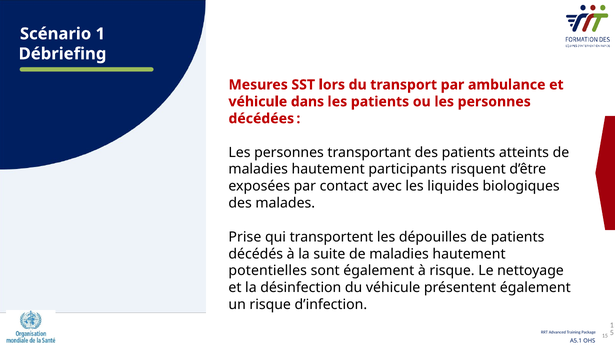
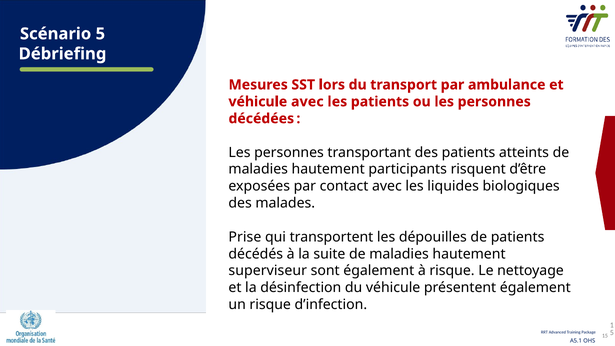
Scénario 1: 1 -> 5 (100, 34)
véhicule dans: dans -> avec (307, 102)
potentielles: potentielles -> superviseur (268, 271)
